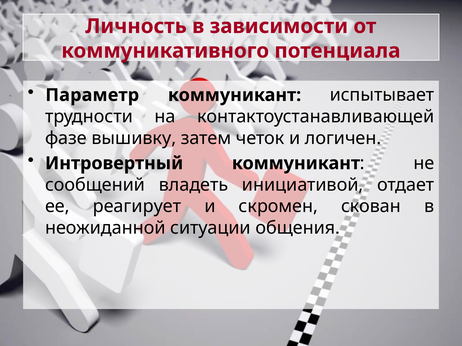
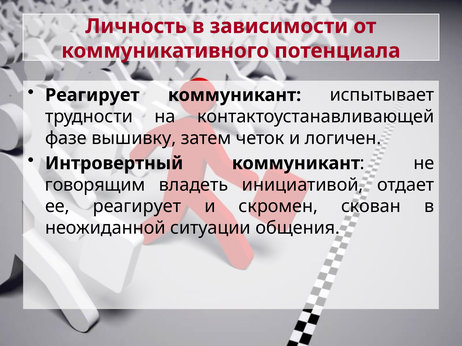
Параметр: Параметр -> Реагирует (92, 95)
сообщений: сообщений -> говорящим (95, 185)
